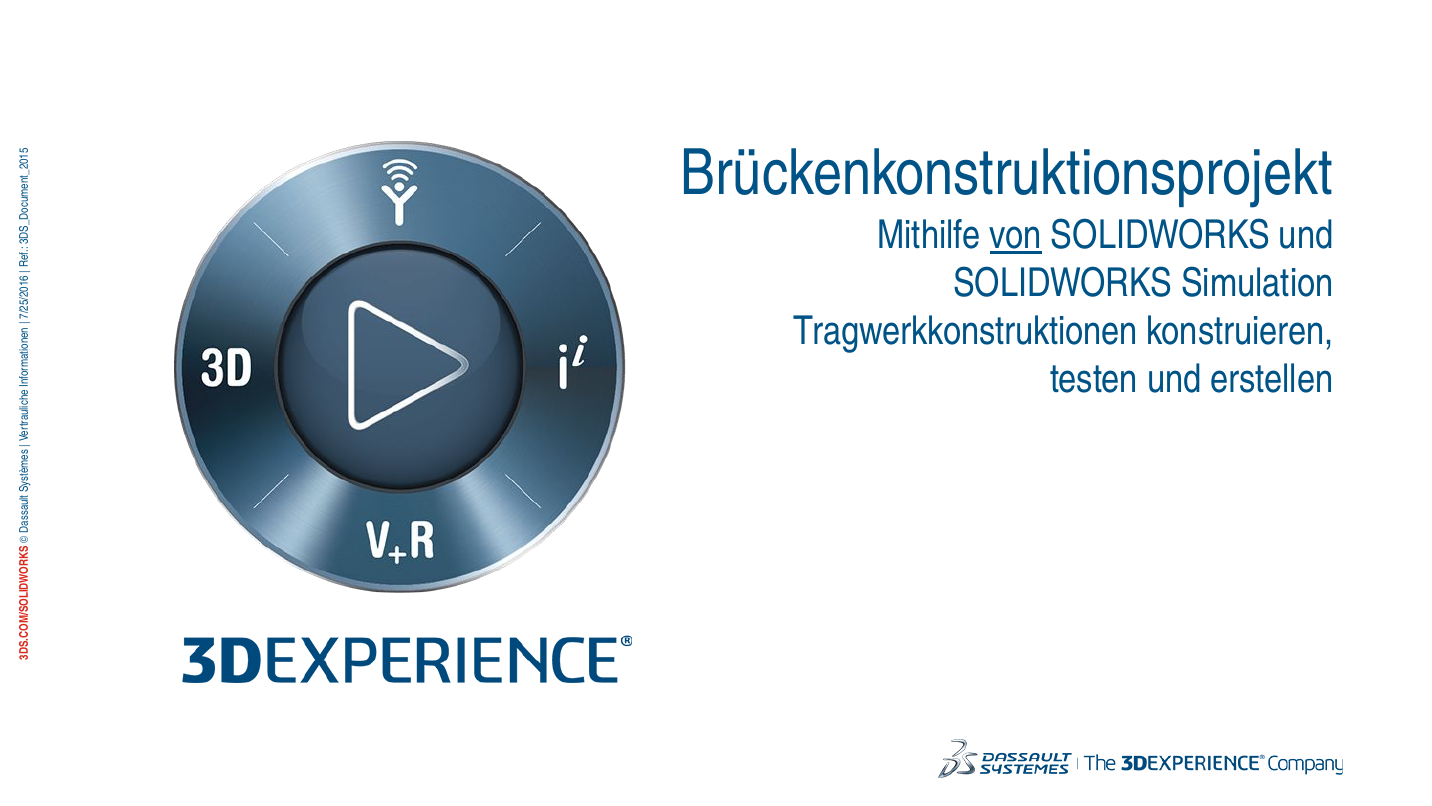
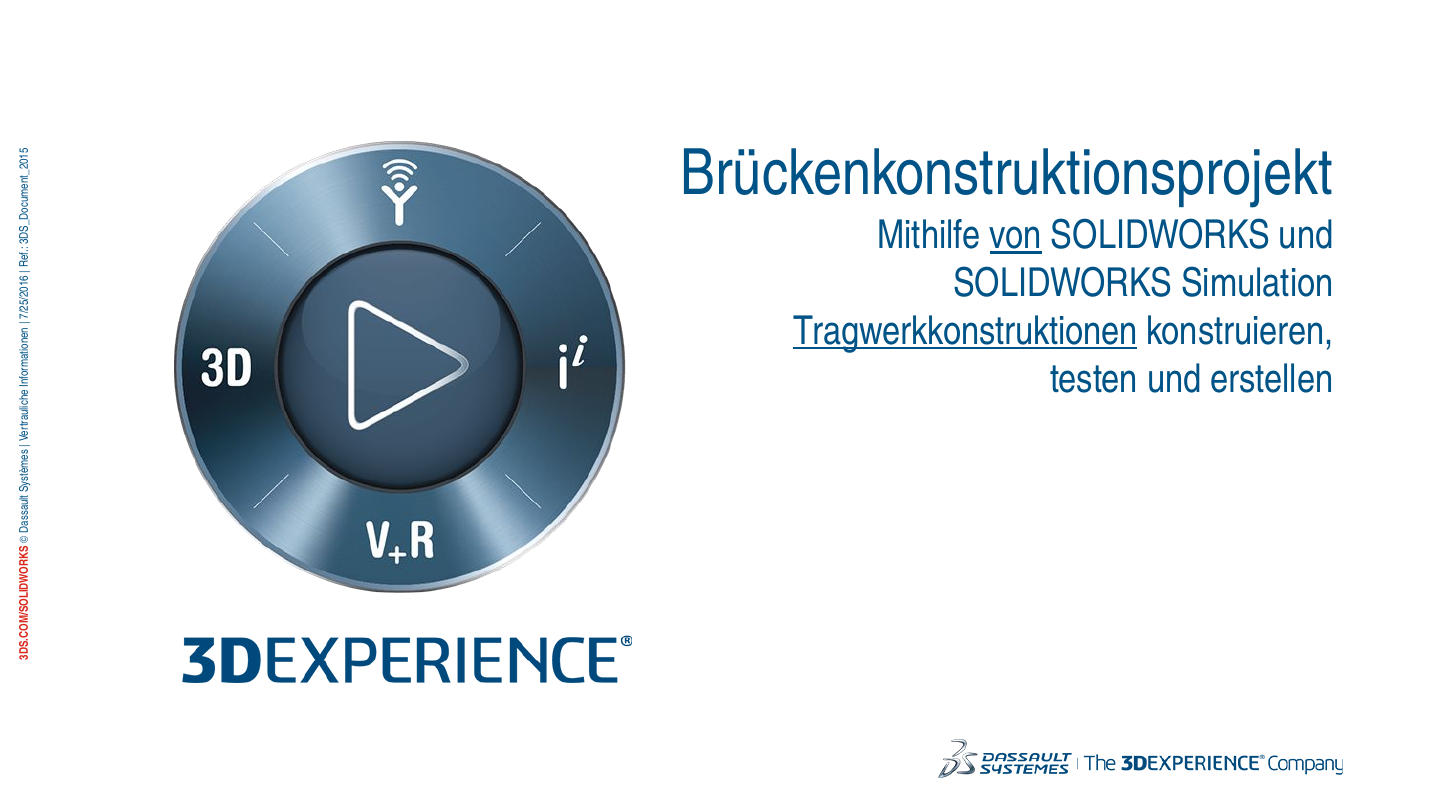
Tragwerkkonstruktionen underline: none -> present (965, 331)
